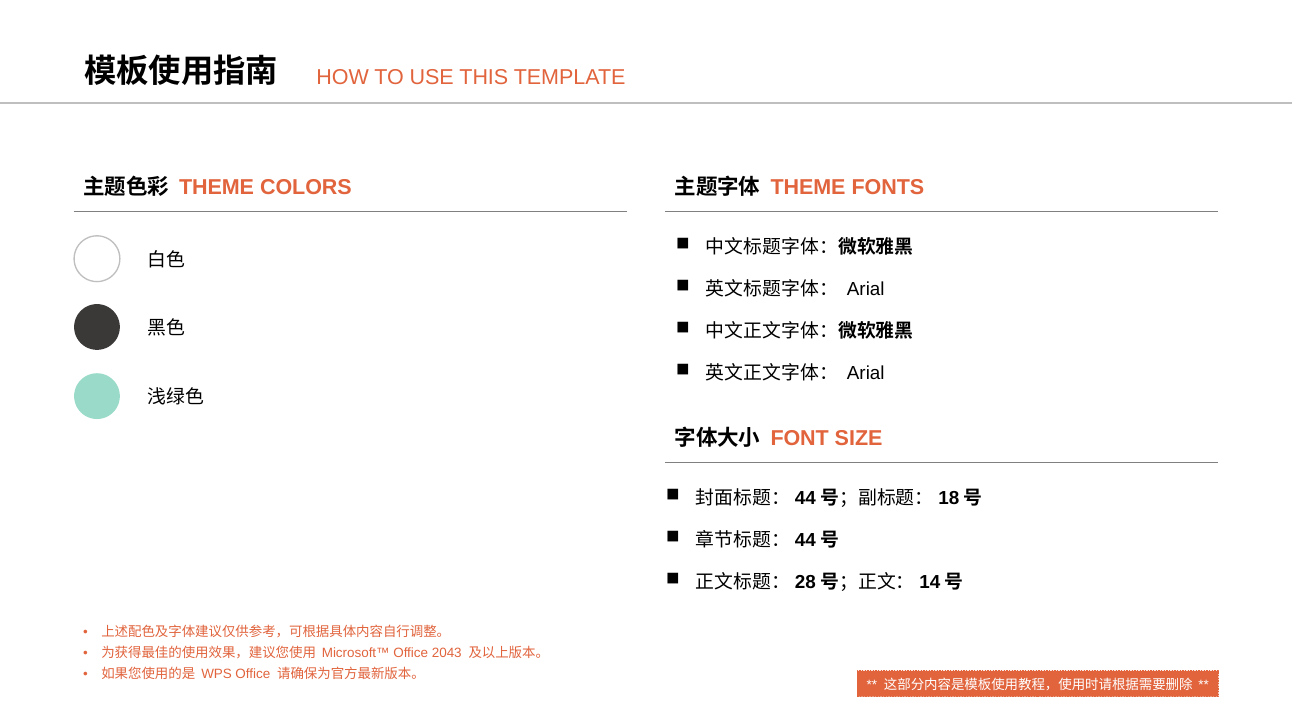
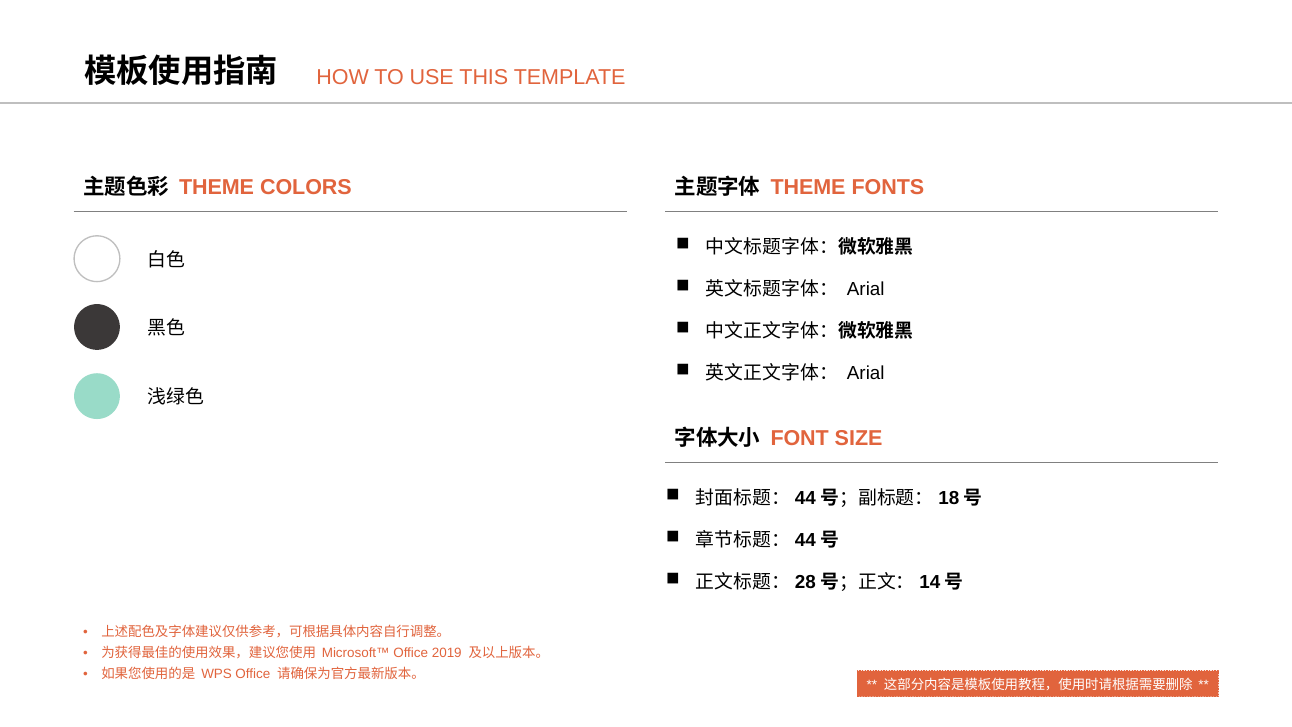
2043: 2043 -> 2019 (447, 653)
